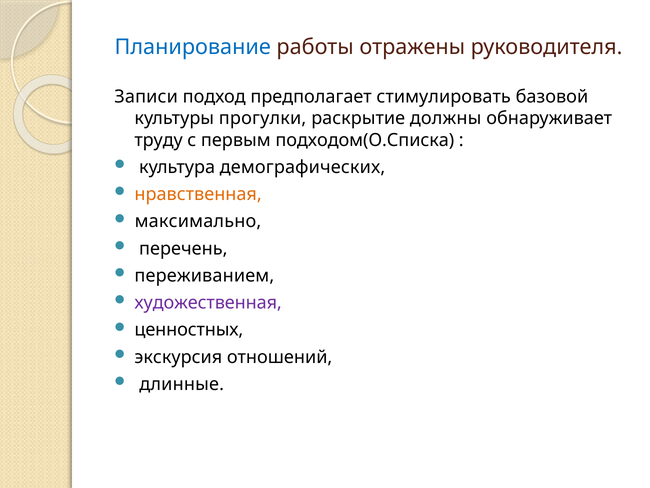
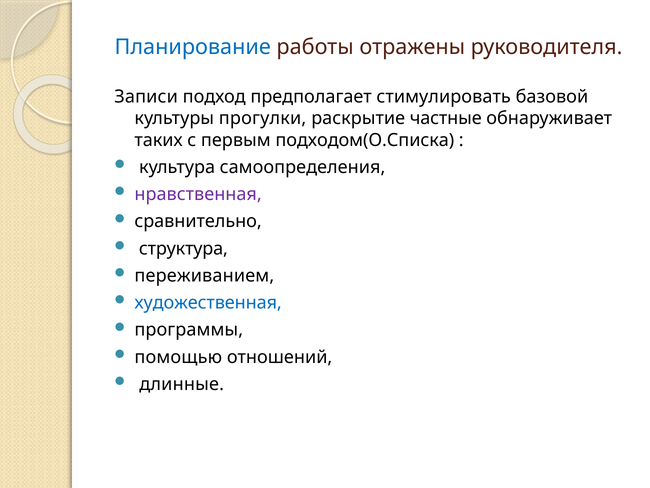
должны: должны -> частные (446, 118)
труду: труду -> таких (159, 140)
демографических: демографических -> самоопределения (303, 167)
нравственная colour: orange -> purple (198, 194)
максимально: максимально -> сравнительно (198, 221)
перечень: перечень -> структура (183, 248)
художественная colour: purple -> blue (208, 303)
ценностных: ценностных -> программы (189, 330)
экскурсия: экскурсия -> помощью (178, 357)
